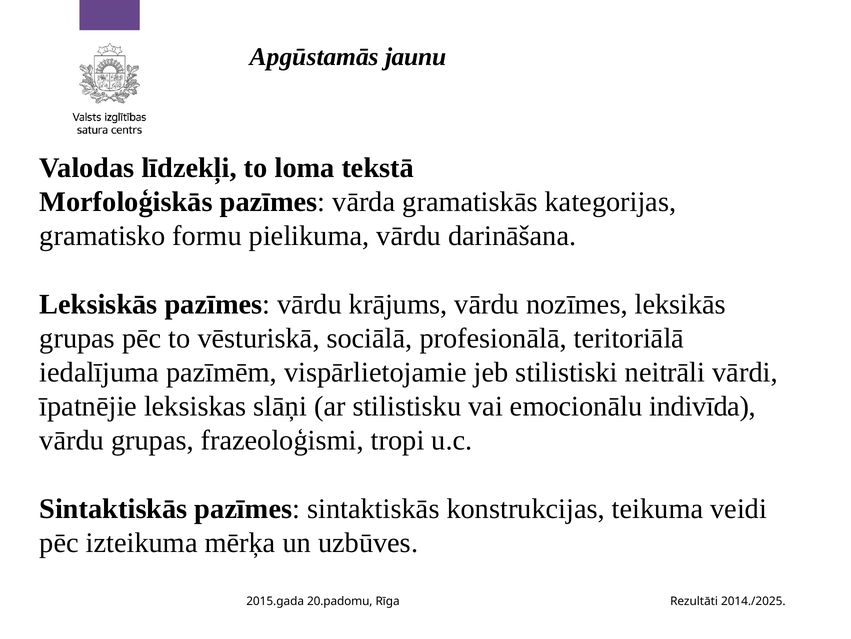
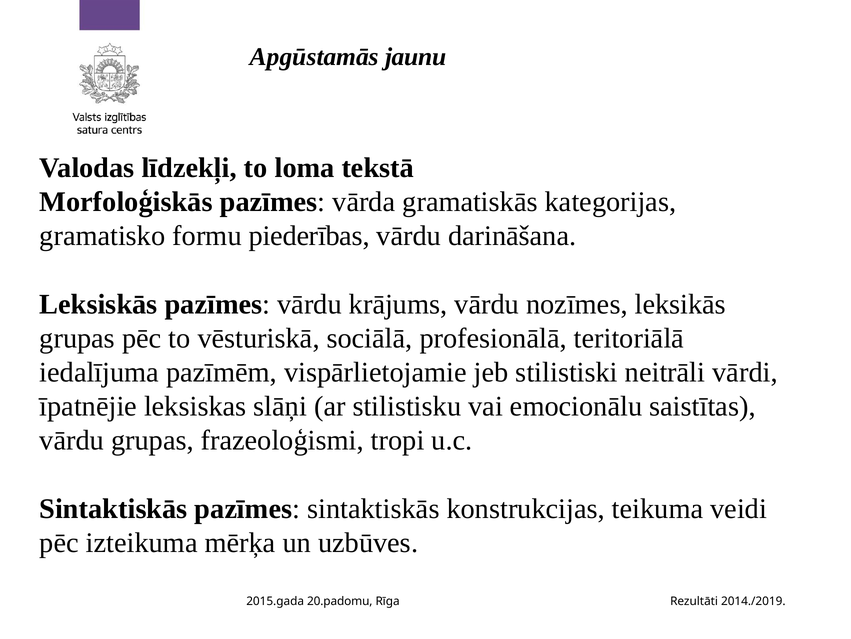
pielikuma: pielikuma -> piederības (309, 236)
indivīda: indivīda -> saistītas (702, 406)
2014./2025: 2014./2025 -> 2014./2019 (753, 601)
